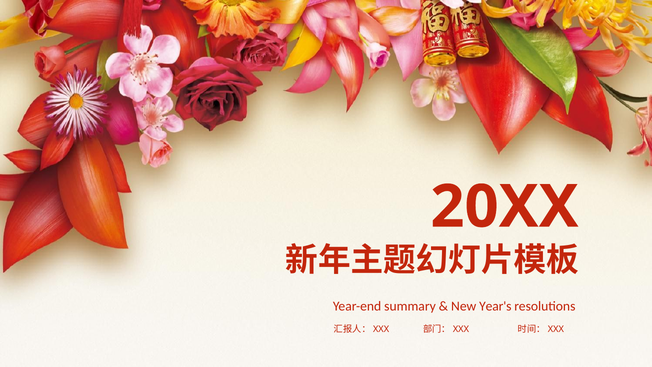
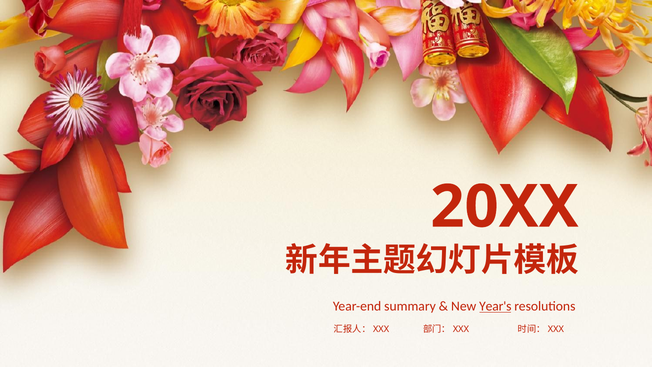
Year's underline: none -> present (495, 306)
